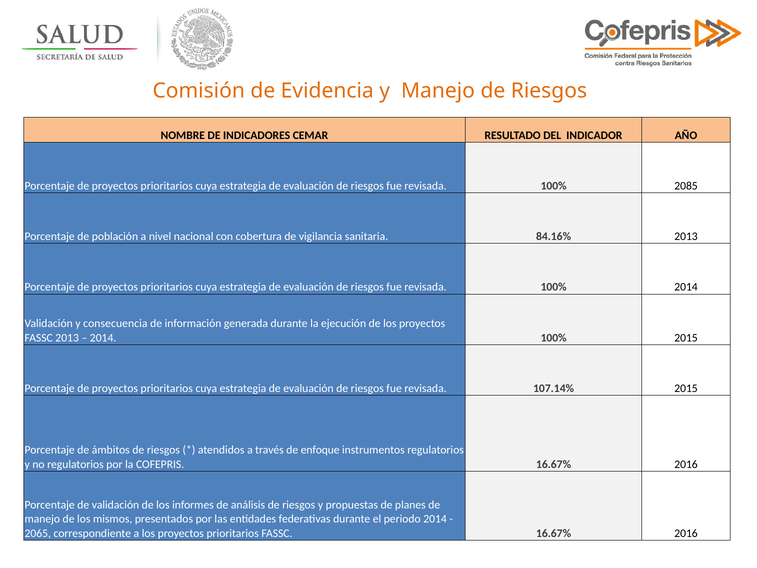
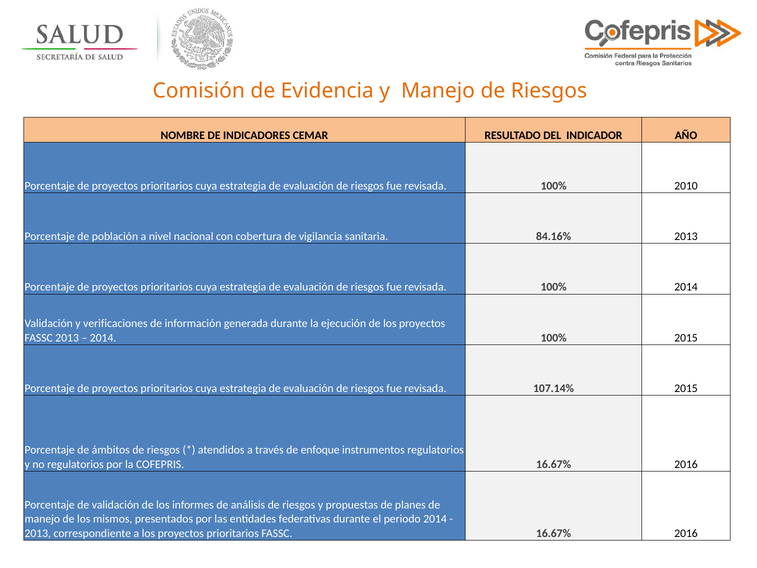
2085: 2085 -> 2010 (686, 186)
consecuencia: consecuencia -> verificaciones (115, 323)
2065: 2065 -> 2013 (38, 533)
